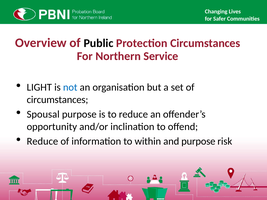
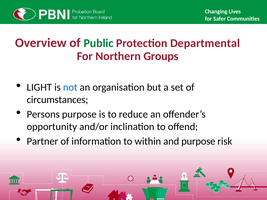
Public colour: black -> green (99, 43)
Protection Circumstances: Circumstances -> Departmental (205, 43)
Service: Service -> Groups (161, 56)
Spousal: Spousal -> Persons (43, 114)
Reduce: Reduce -> Partner (42, 141)
